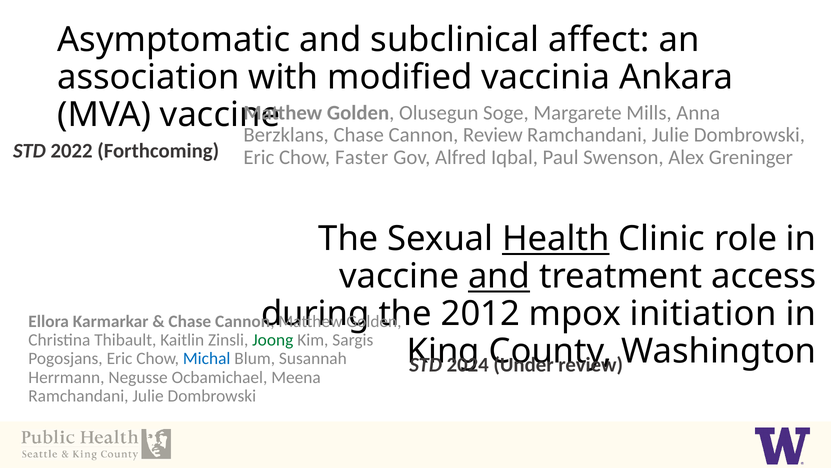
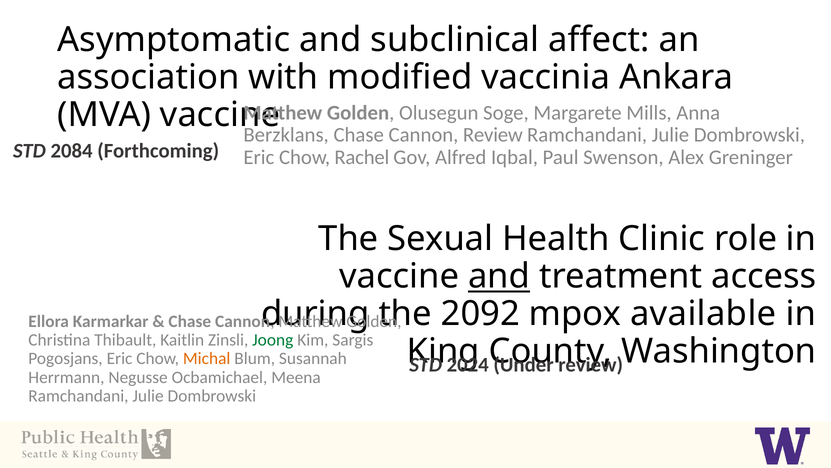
2022: 2022 -> 2084 (72, 151)
Faster: Faster -> Rachel (362, 157)
Health underline: present -> none (556, 239)
2012: 2012 -> 2092 (480, 313)
initiation: initiation -> available (703, 313)
Michal colour: blue -> orange (207, 358)
